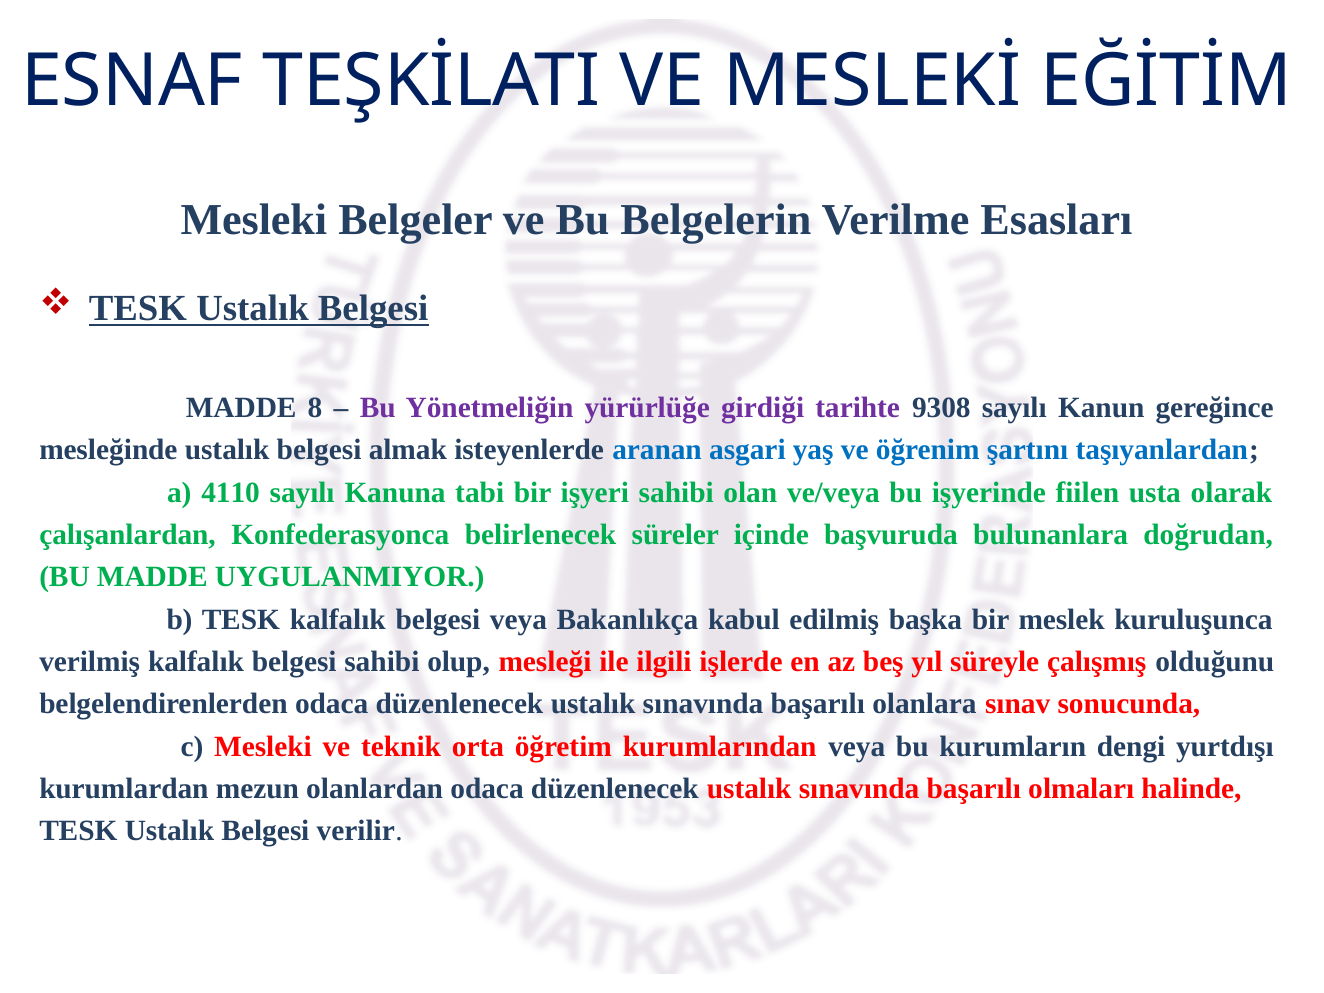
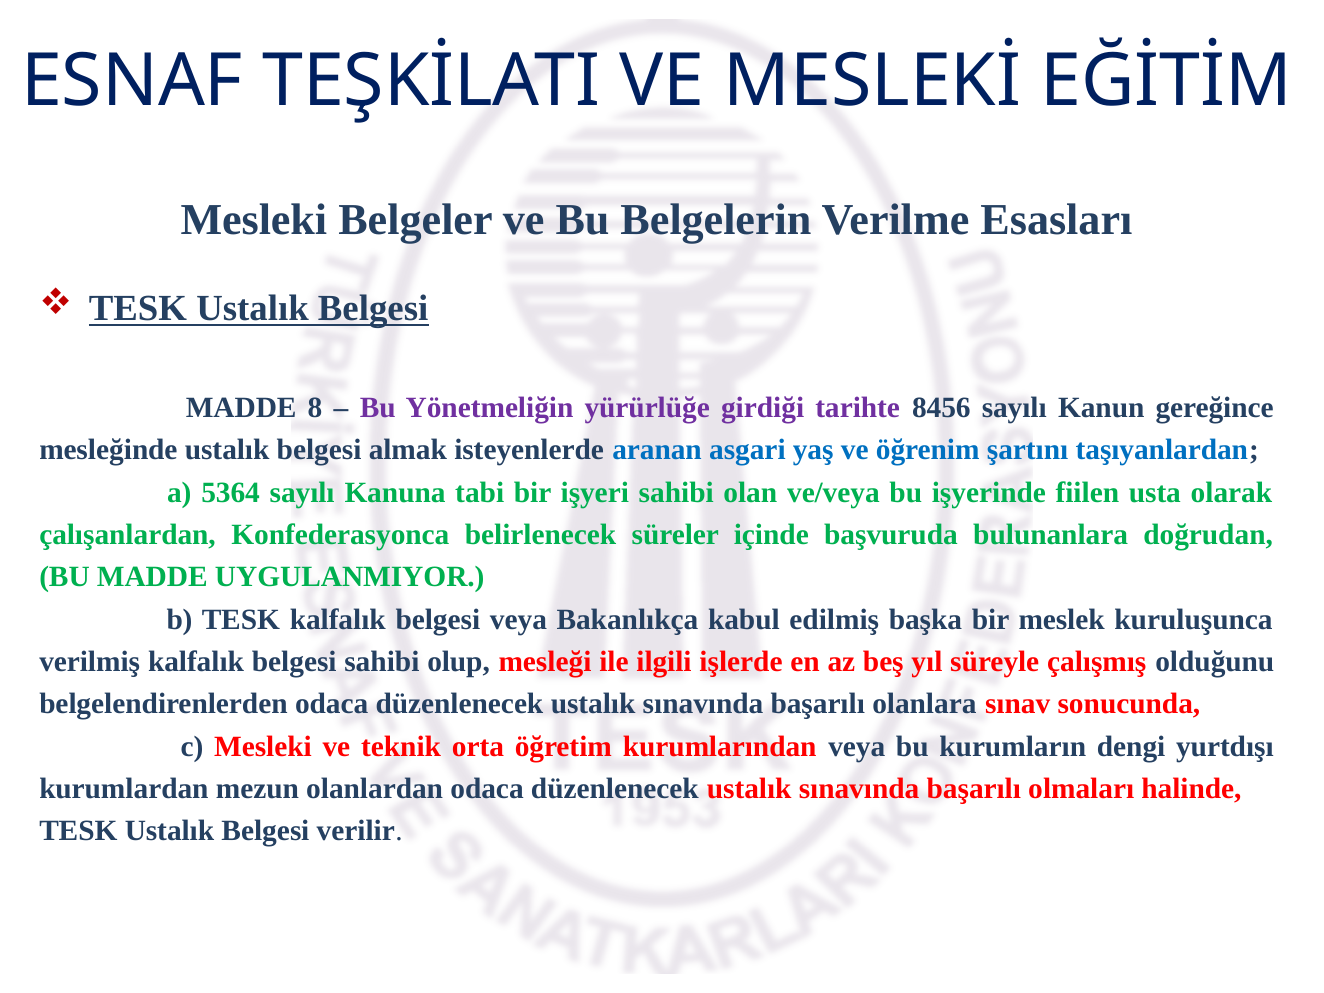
9308: 9308 -> 8456 (941, 408)
4110: 4110 -> 5364 (231, 492)
